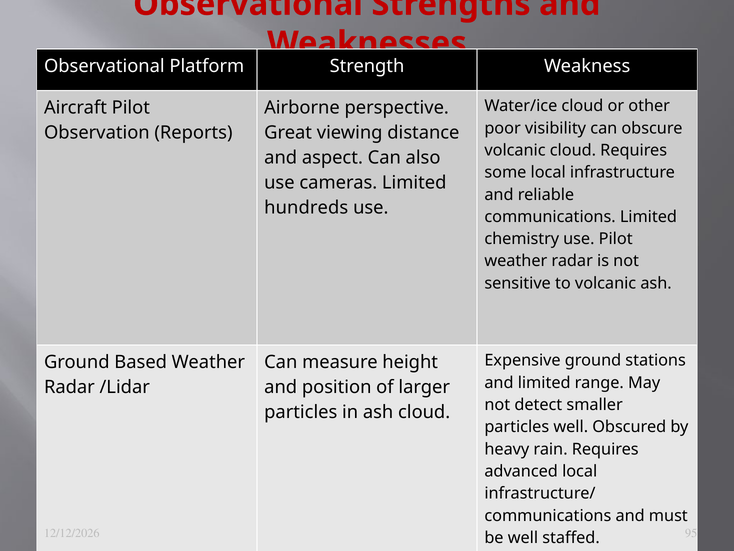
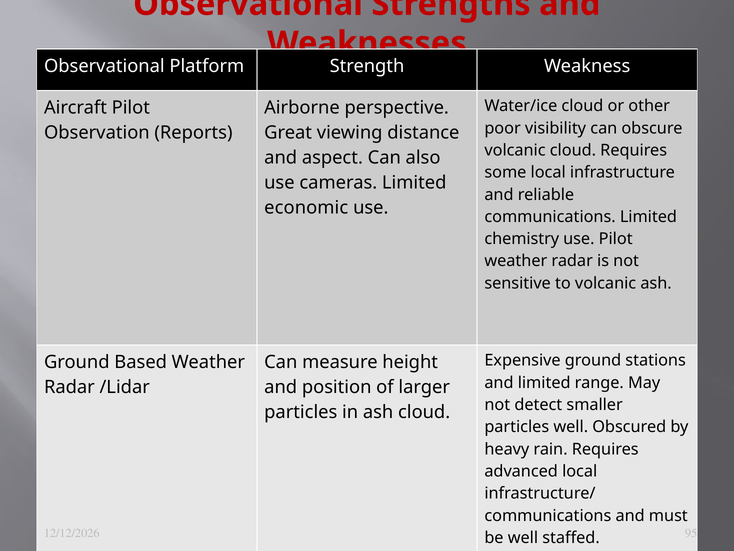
hundreds: hundreds -> economic (306, 207)
